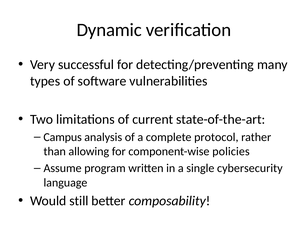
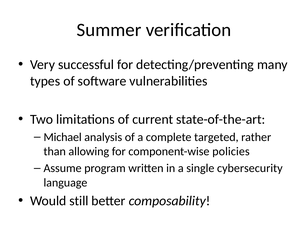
Dynamic: Dynamic -> Summer (109, 30)
Campus: Campus -> Michael (63, 137)
protocol: protocol -> targeted (216, 137)
